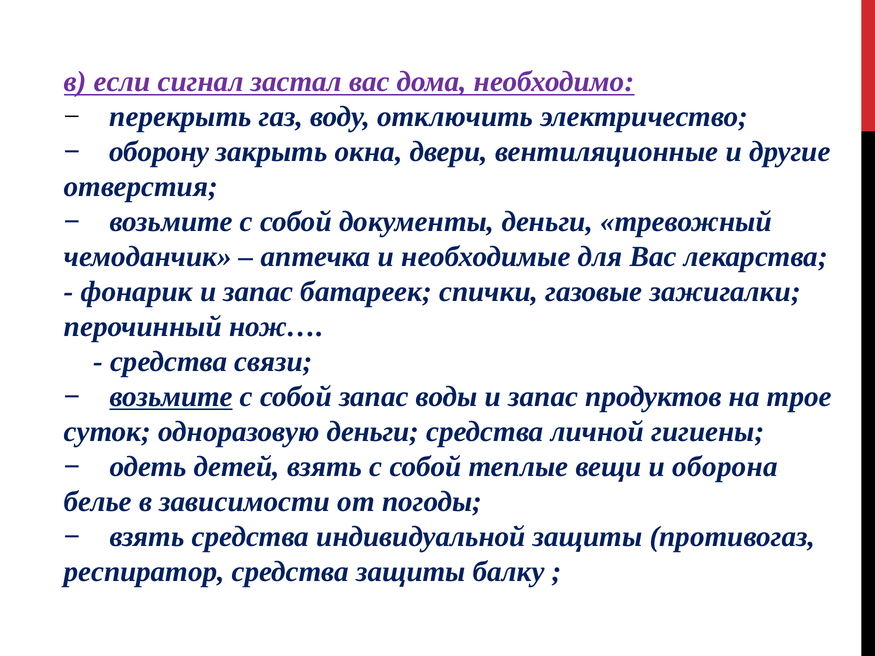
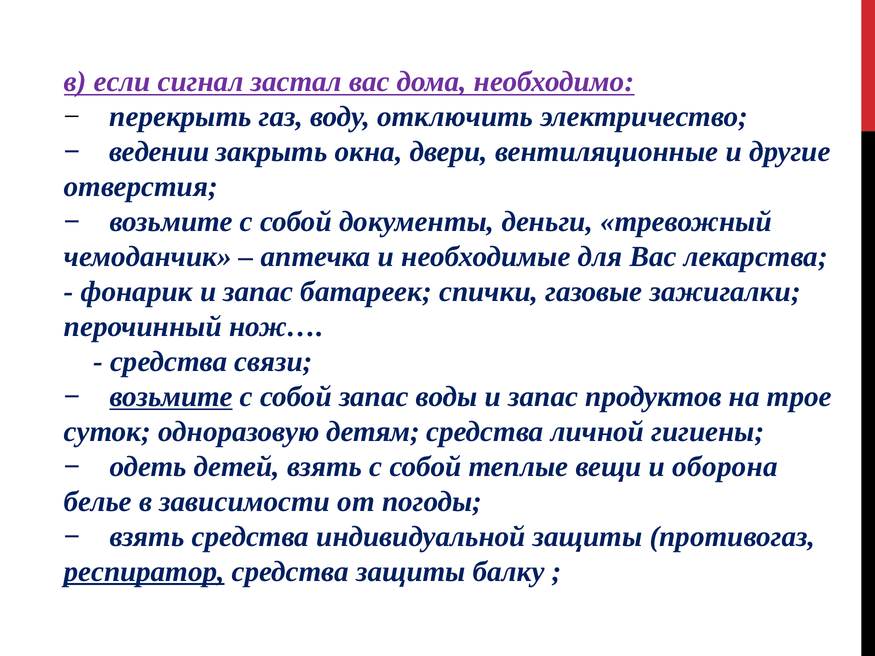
оборону: оборону -> ведении (159, 152)
одноразовую деньги: деньги -> детям (373, 432)
респиратор underline: none -> present (144, 572)
